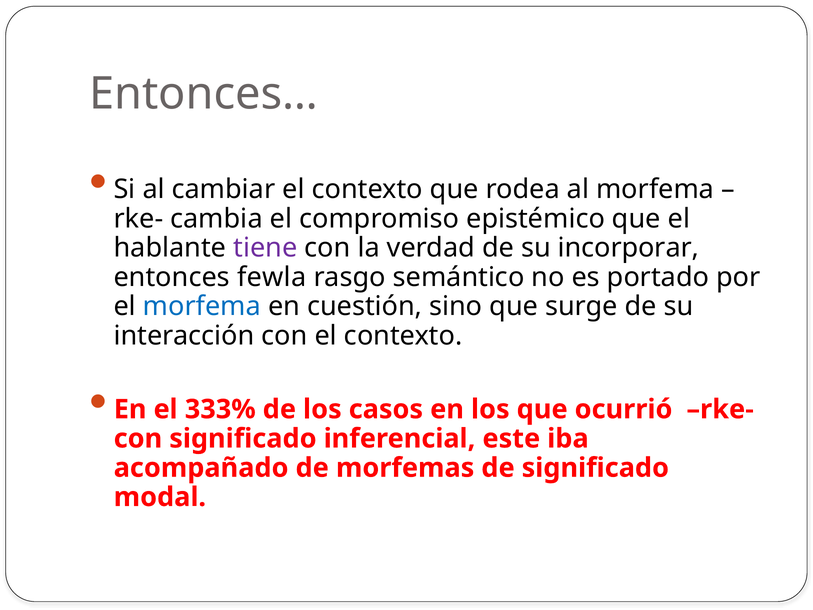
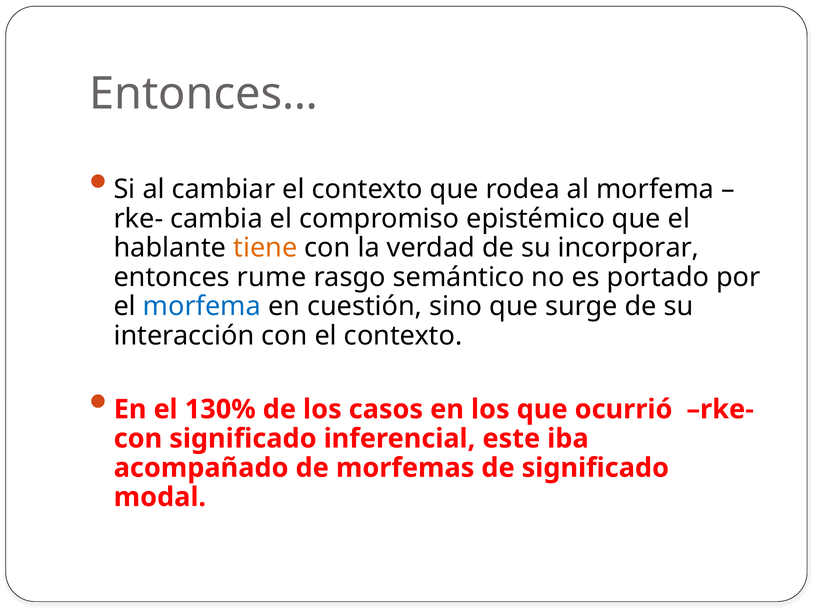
tiene colour: purple -> orange (265, 248)
fewla: fewla -> rume (272, 277)
333%: 333% -> 130% (220, 409)
